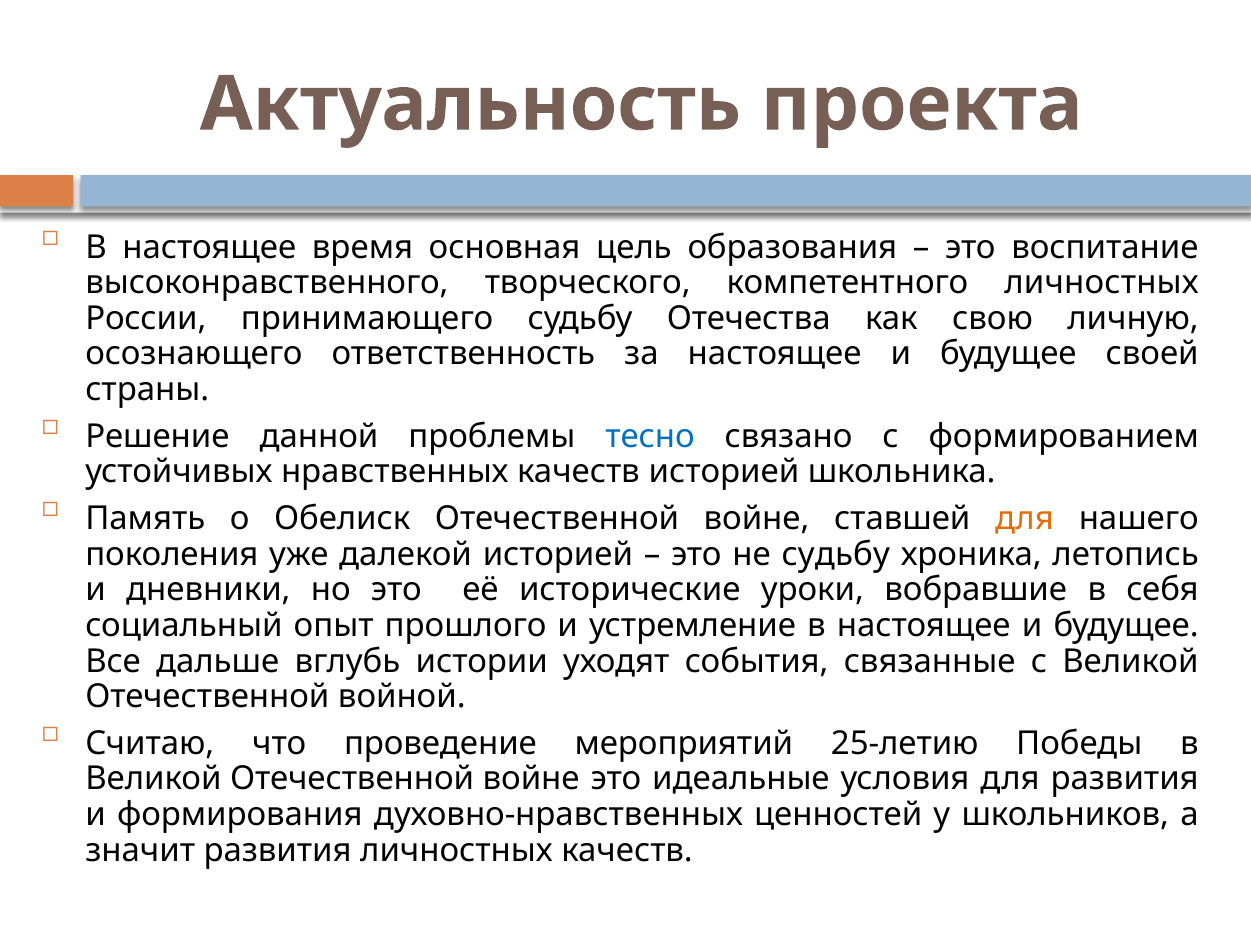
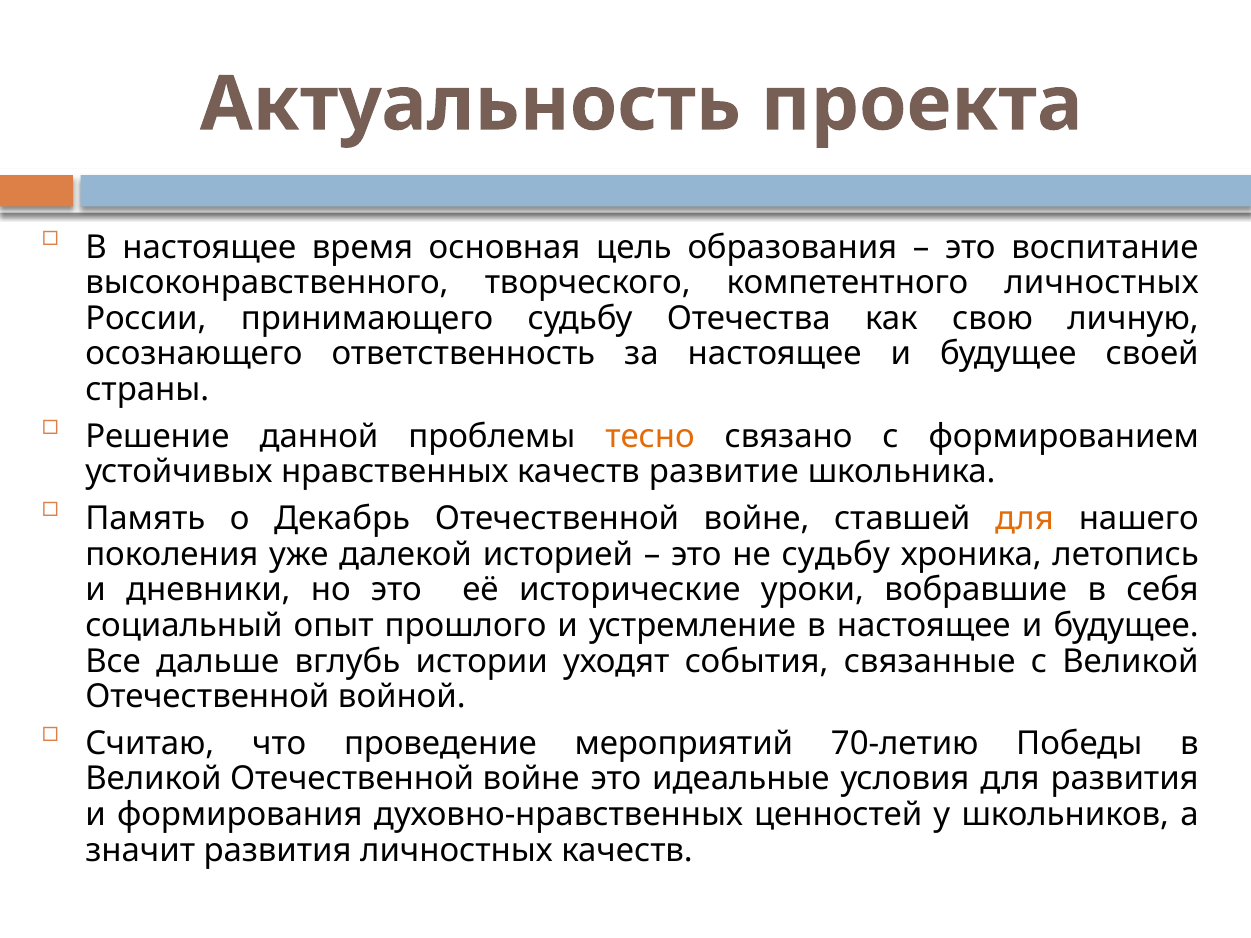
тесно colour: blue -> orange (650, 436)
качеств историей: историей -> развитие (724, 472)
Обелиск: Обелиск -> Декабрь (342, 519)
25-летию: 25-летию -> 70-летию (905, 744)
